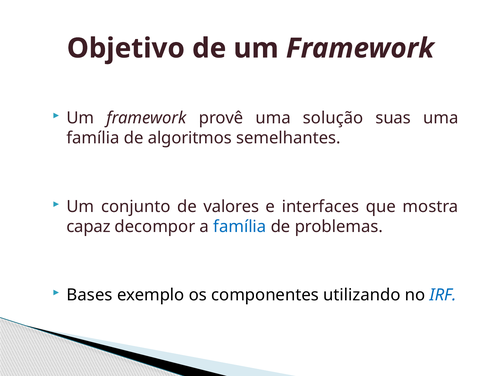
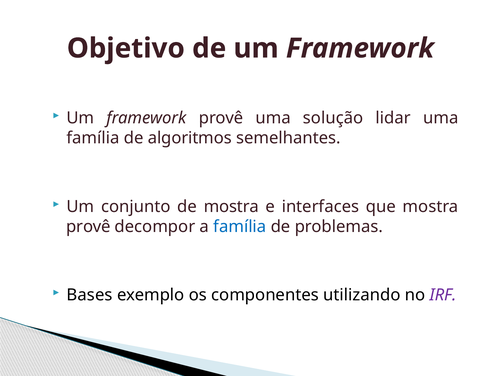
suas: suas -> lidar (393, 118)
de valores: valores -> mostra (231, 206)
capaz: capaz -> provê (88, 226)
IRF colour: blue -> purple (443, 295)
